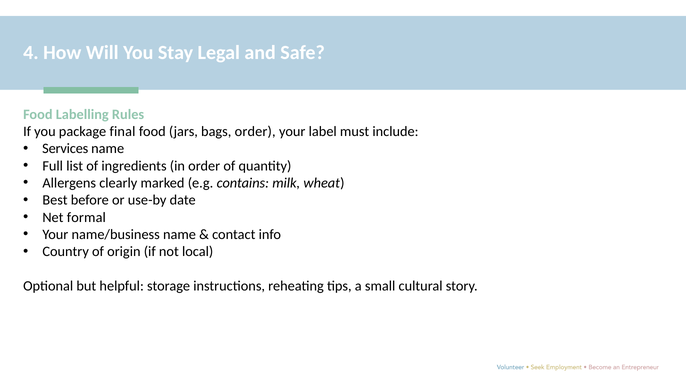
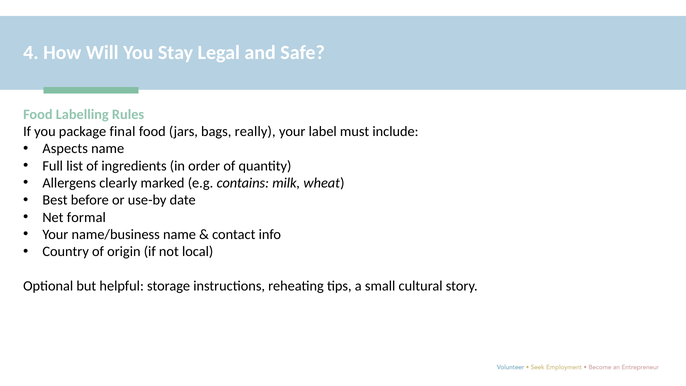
bags order: order -> really (255, 131)
Services: Services -> Aspects (65, 149)
